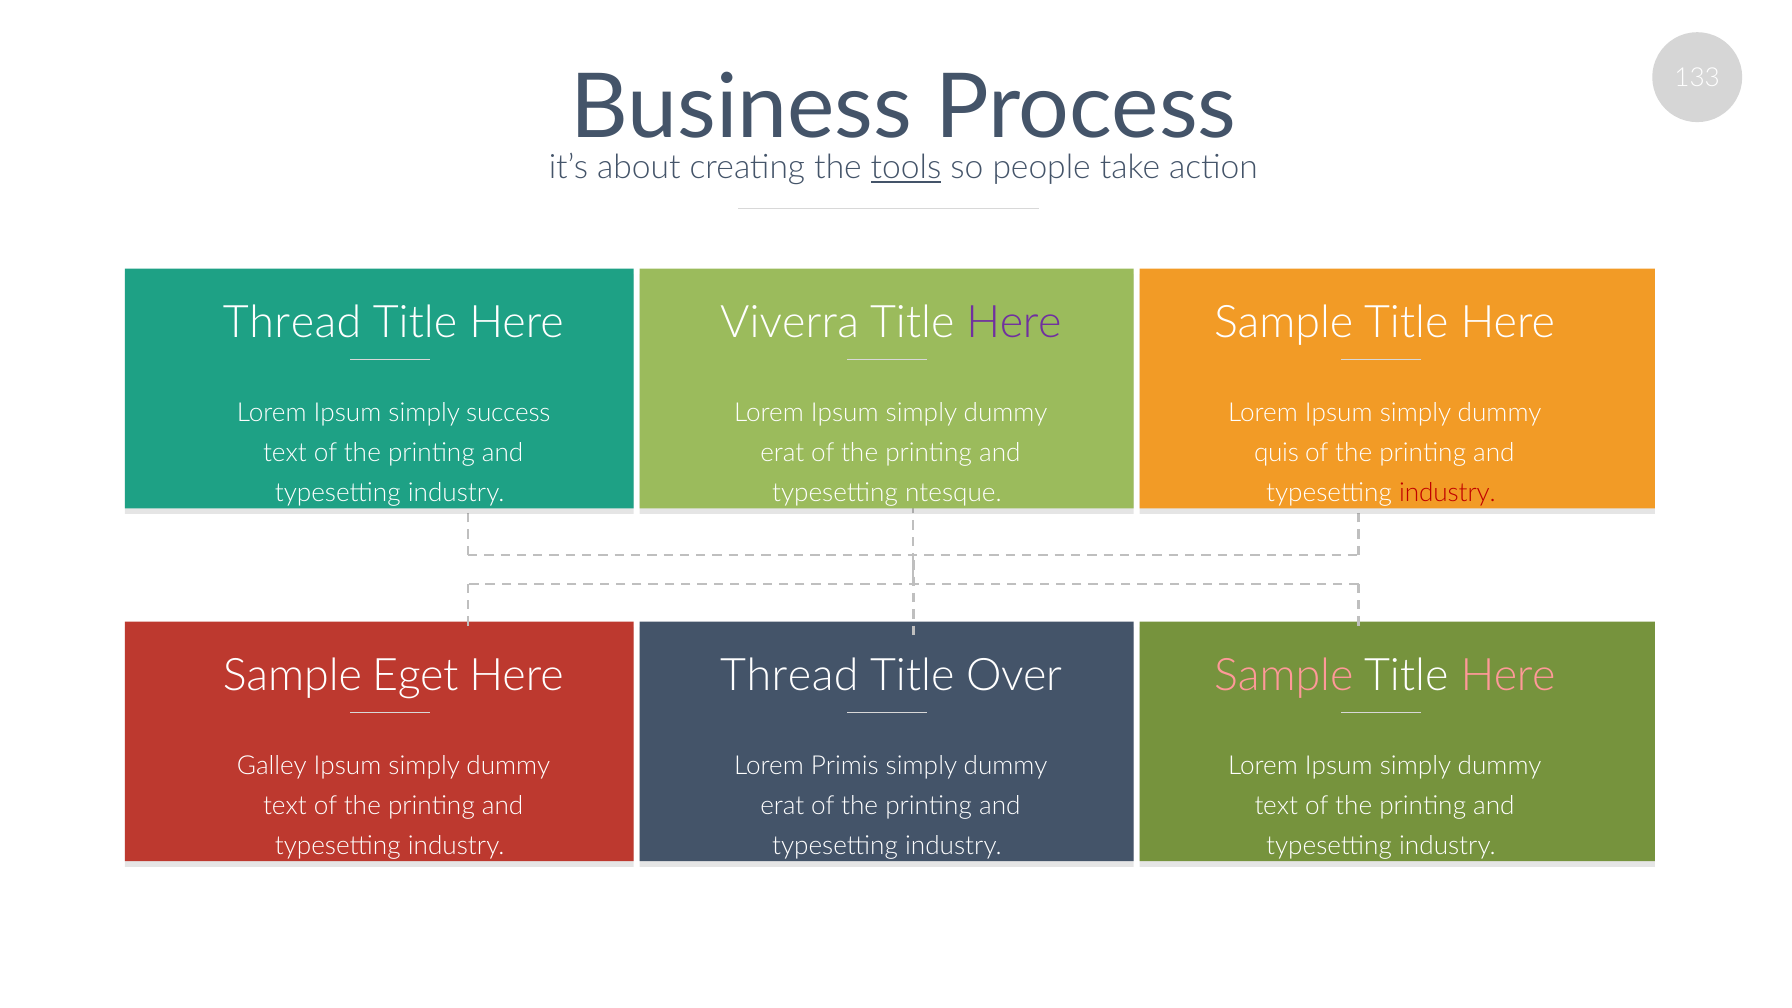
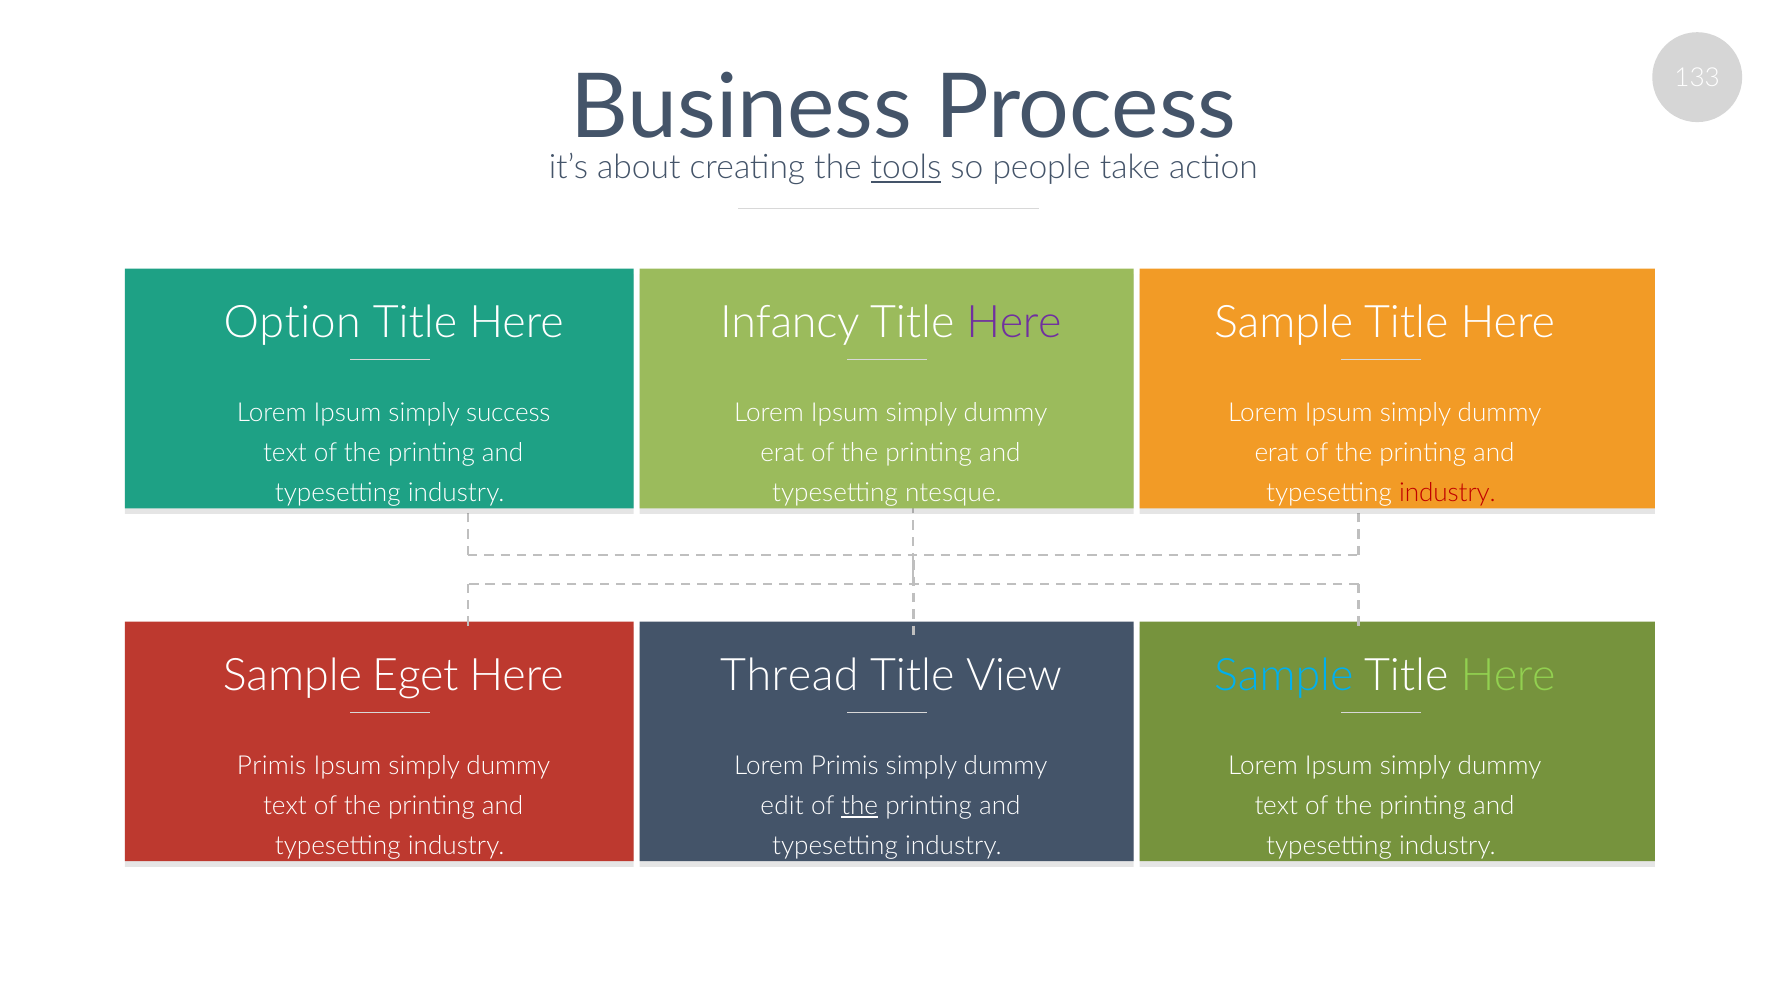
Thread: Thread -> Option (292, 323)
Viverra: Viverra -> Infancy (790, 323)
quis: quis -> erat (1276, 453)
Sample colour: pink -> light blue (1284, 676)
Here colour: pink -> light green (1508, 676)
Over: Over -> View (1014, 676)
Galley: Galley -> Primis (272, 766)
erat: erat -> edit (782, 806)
the underline: none -> present (860, 806)
